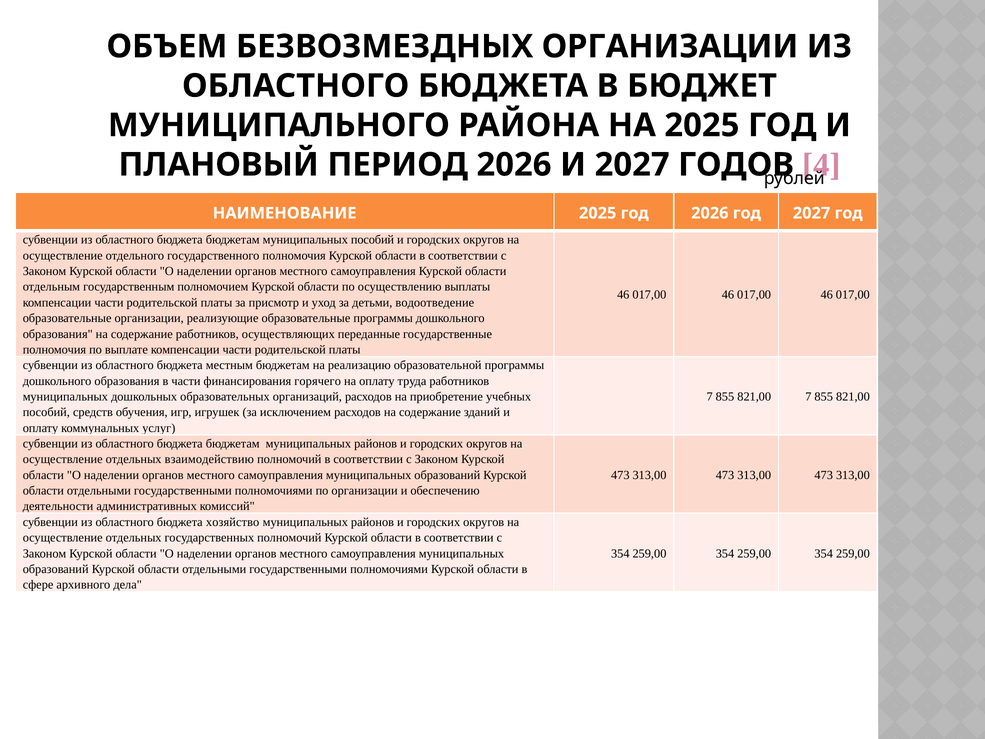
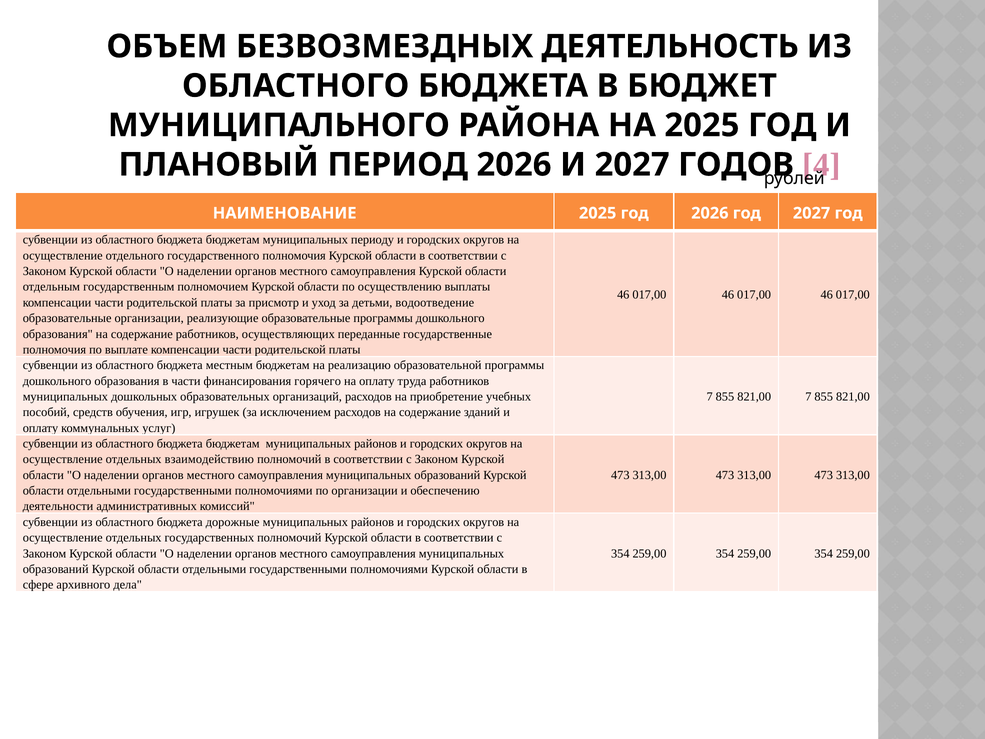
БЕЗВОЗМЕЗДНЫХ ОРГАНИЗАЦИИ: ОРГАНИЗАЦИИ -> ДЕЯТЕЛЬНОСТЬ (670, 46)
муниципальных пособий: пособий -> периоду (373, 240)
хозяйство: хозяйство -> дорожные (233, 522)
